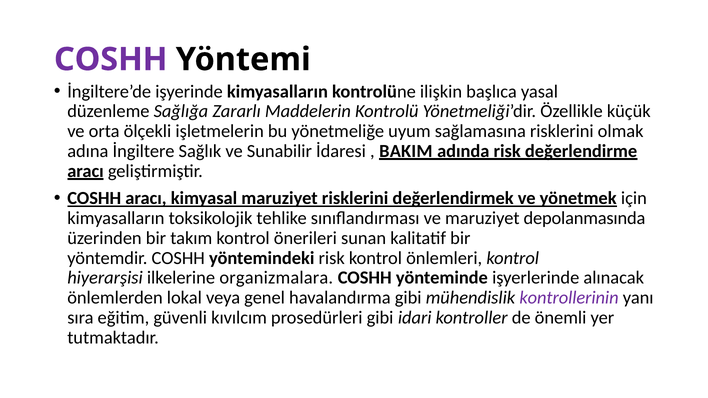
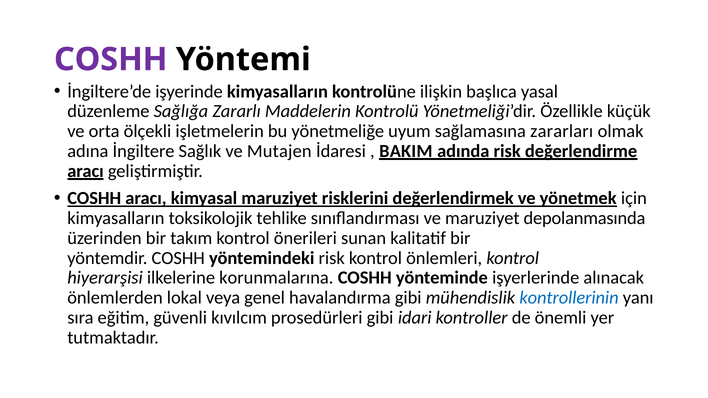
sağlamasına risklerini: risklerini -> zararları (562, 131)
Sunabilir: Sunabilir -> Mutajen (279, 151)
organizmalara: organizmalara -> korunmalarına (276, 278)
kontrollerinin colour: purple -> blue (569, 298)
